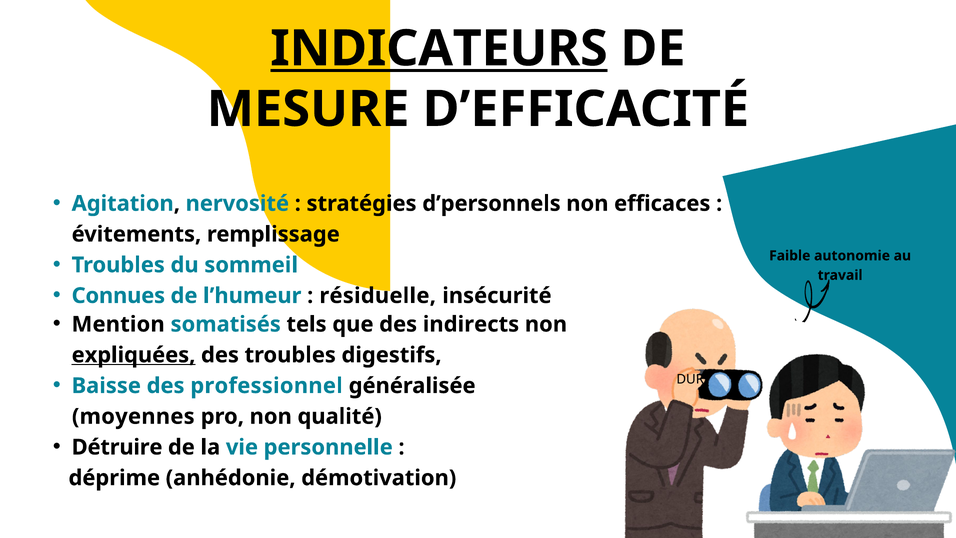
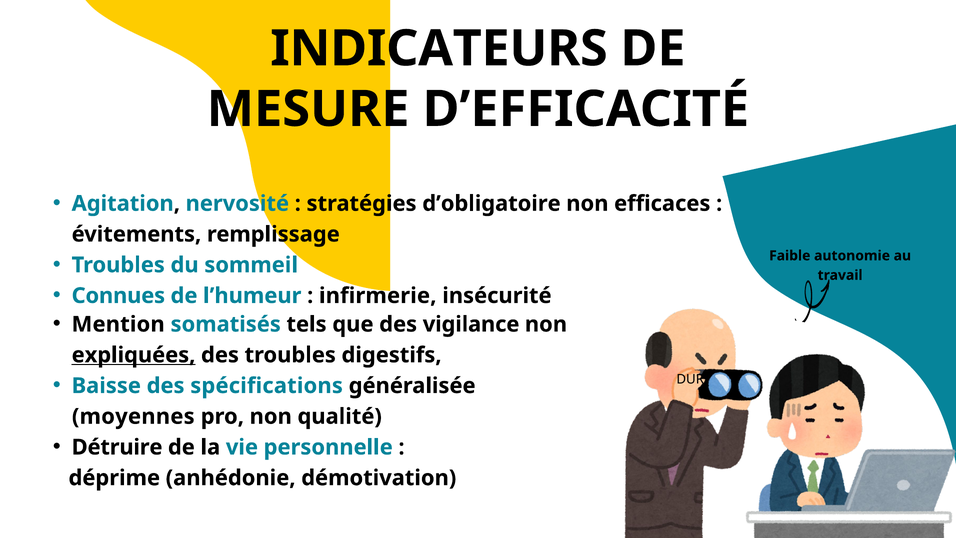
INDICATEURS underline: present -> none (439, 49)
d’personnels: d’personnels -> d’obligatoire (491, 203)
résiduelle: résiduelle -> infirmerie (378, 296)
indirects: indirects -> vigilance (471, 324)
professionnel: professionnel -> spécifications (267, 386)
